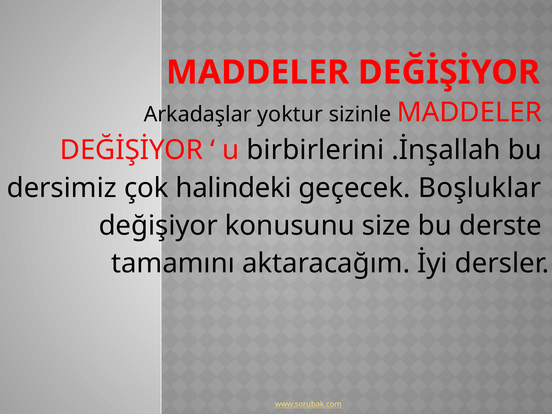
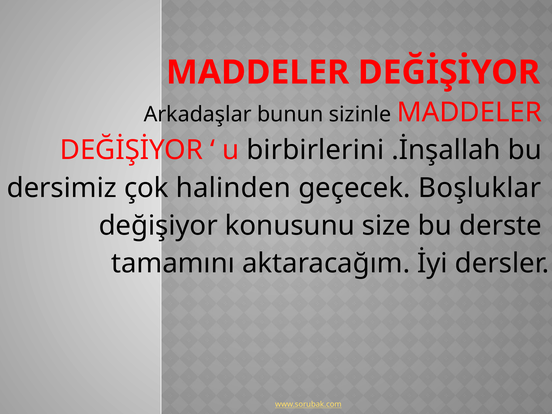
yoktur: yoktur -> bunun (290, 114)
halindeki: halindeki -> halinden (233, 188)
